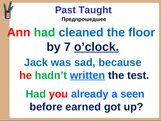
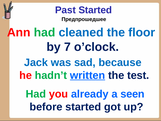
Past Taught: Taught -> Started (95, 10)
o’clock underline: present -> none (97, 47)
before earned: earned -> started (83, 107)
